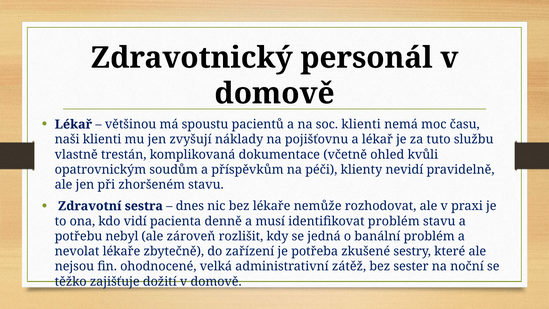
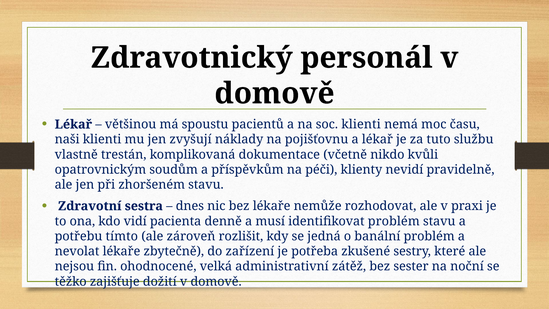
ohled: ohled -> nikdo (387, 155)
nebyl: nebyl -> tímto (122, 236)
